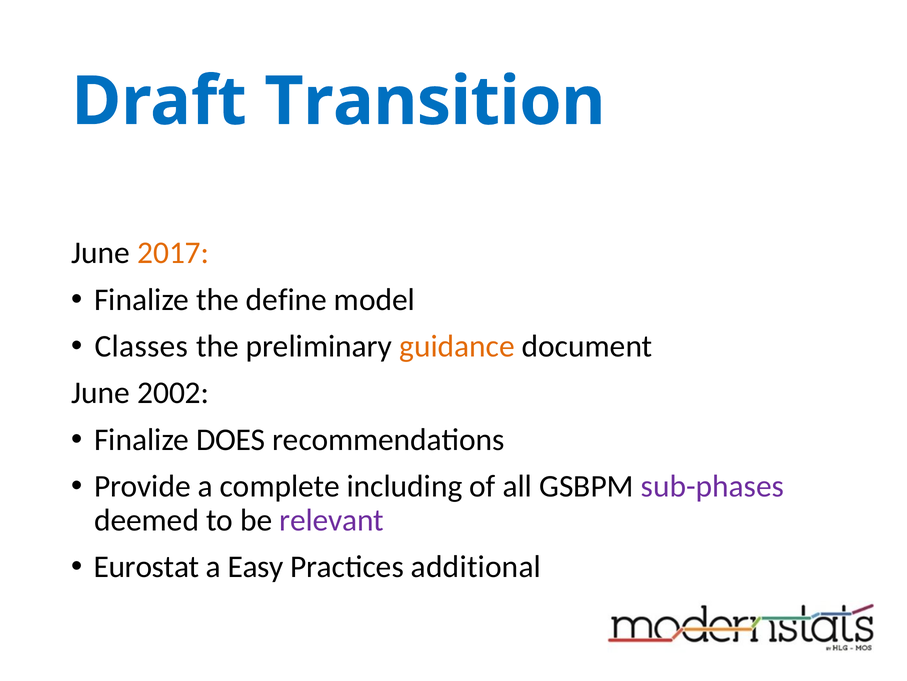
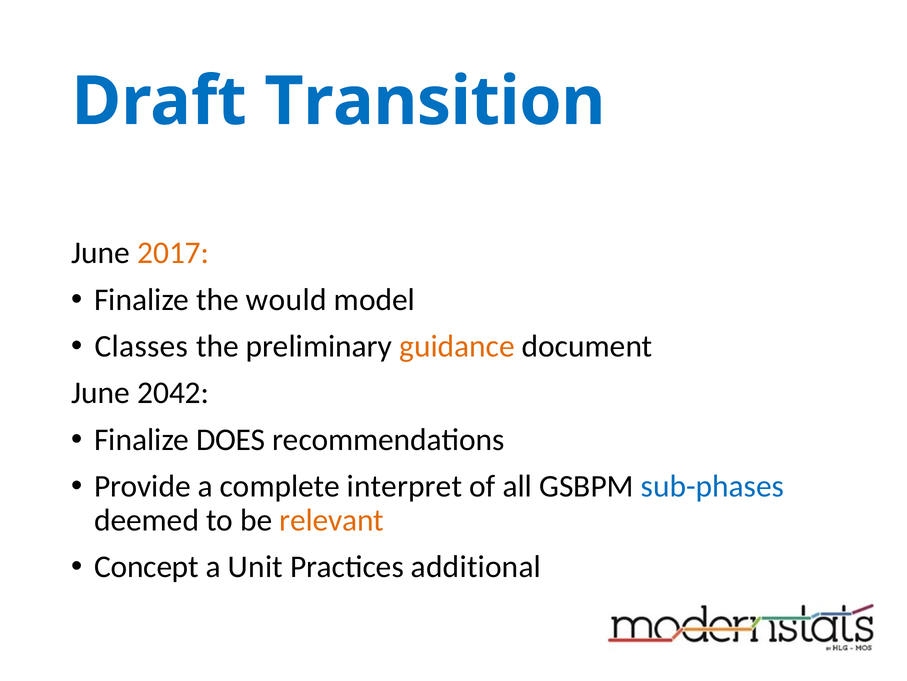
define: define -> would (286, 299)
2002: 2002 -> 2042 (173, 393)
including: including -> interpret (405, 486)
sub-phases colour: purple -> blue (712, 486)
relevant colour: purple -> orange (332, 520)
Eurostat: Eurostat -> Concept (146, 566)
Easy: Easy -> Unit (255, 566)
